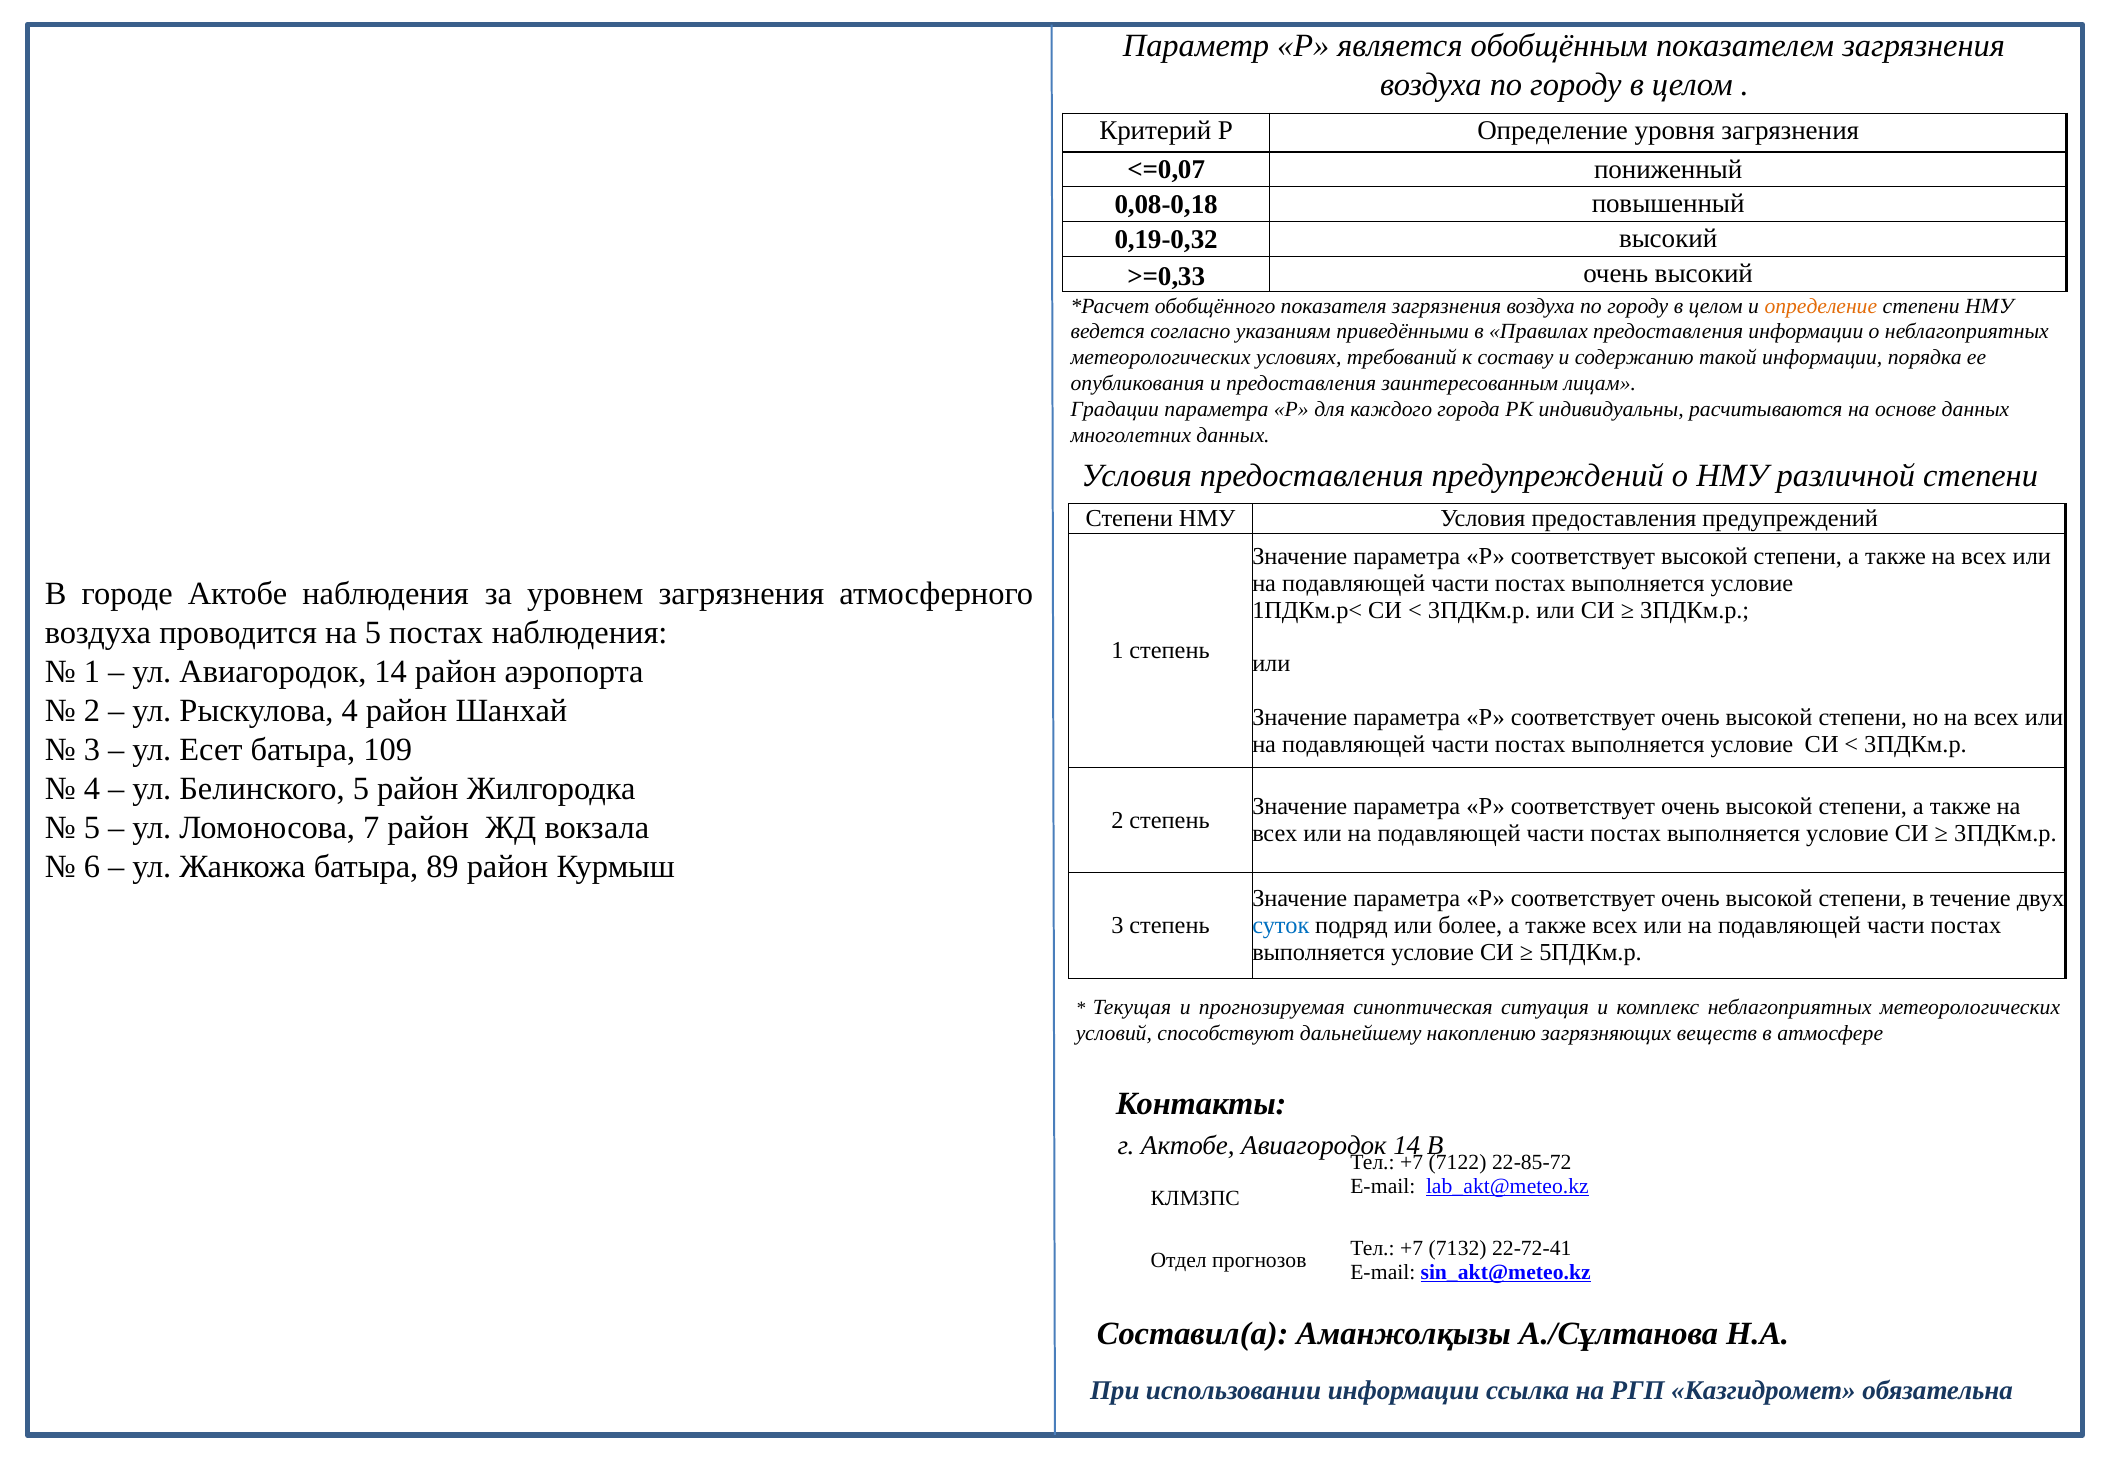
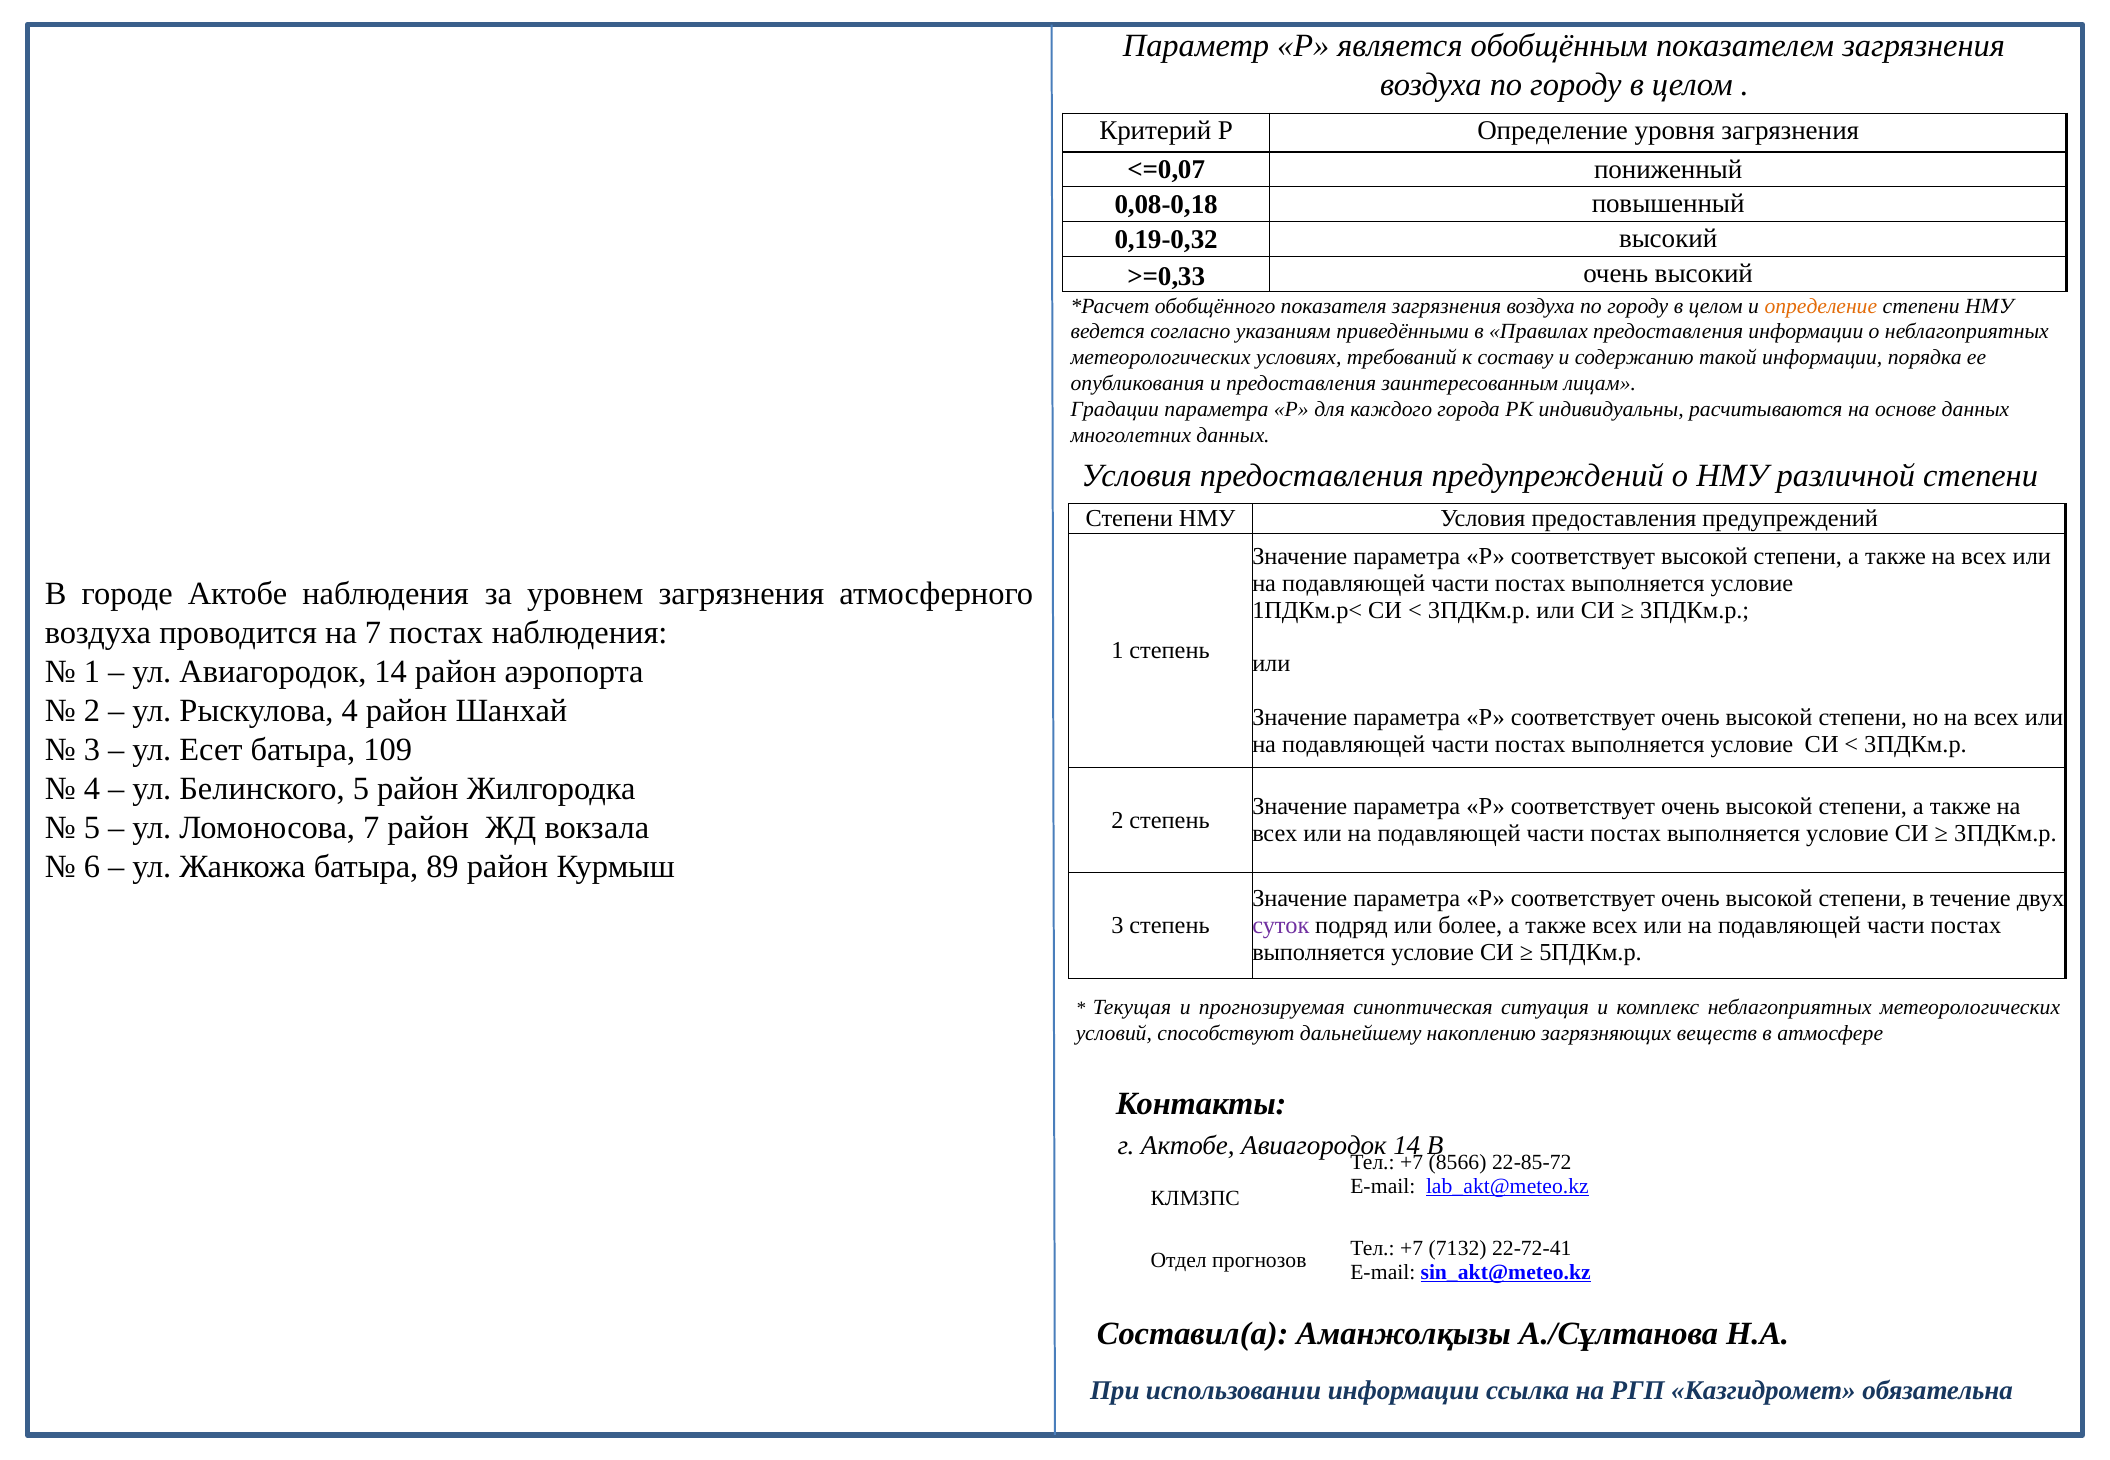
на 5: 5 -> 7 (373, 633)
суток colour: blue -> purple (1281, 926)
7122: 7122 -> 8566 (1458, 1163)
